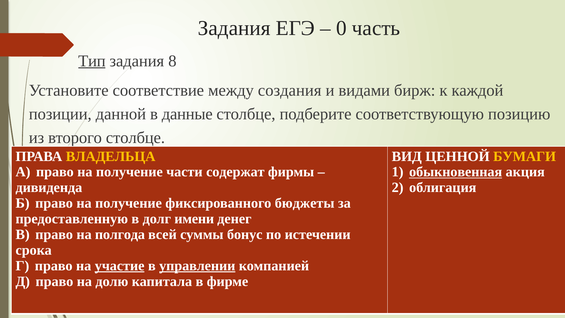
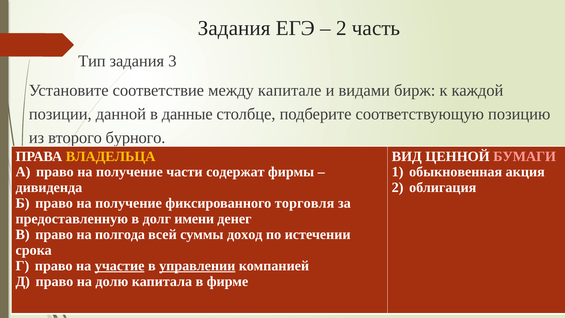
0: 0 -> 2 (341, 28)
Тип underline: present -> none (92, 61)
8: 8 -> 3 (172, 61)
создания: создания -> капитале (290, 90)
второго столбце: столбце -> бурного (136, 138)
БУМАГИ colour: yellow -> pink (525, 156)
обыкновенная underline: present -> none (456, 172)
бюджеты: бюджеты -> торговля (305, 203)
бонус: бонус -> доход (245, 234)
